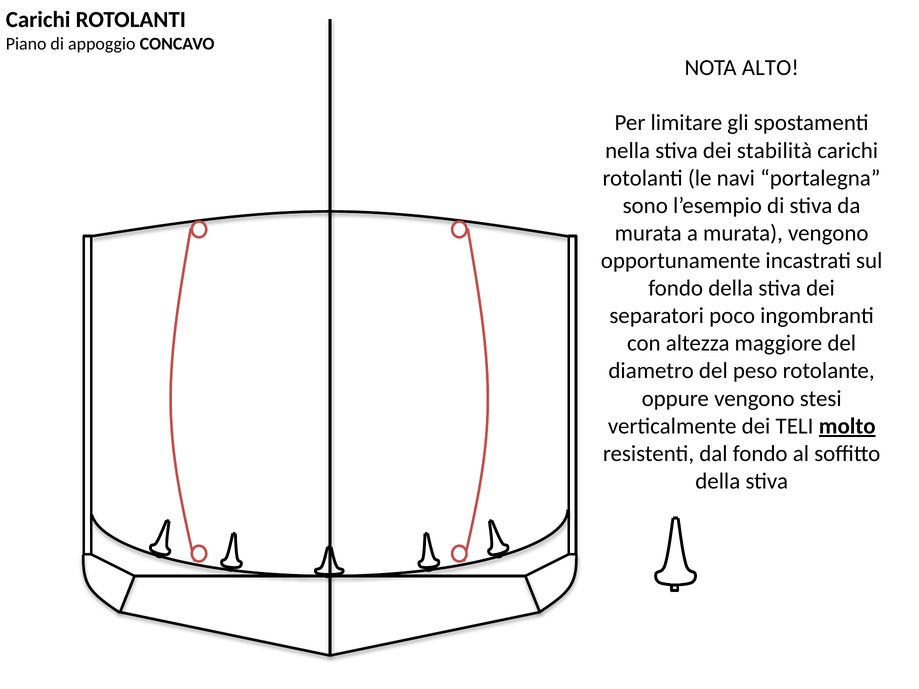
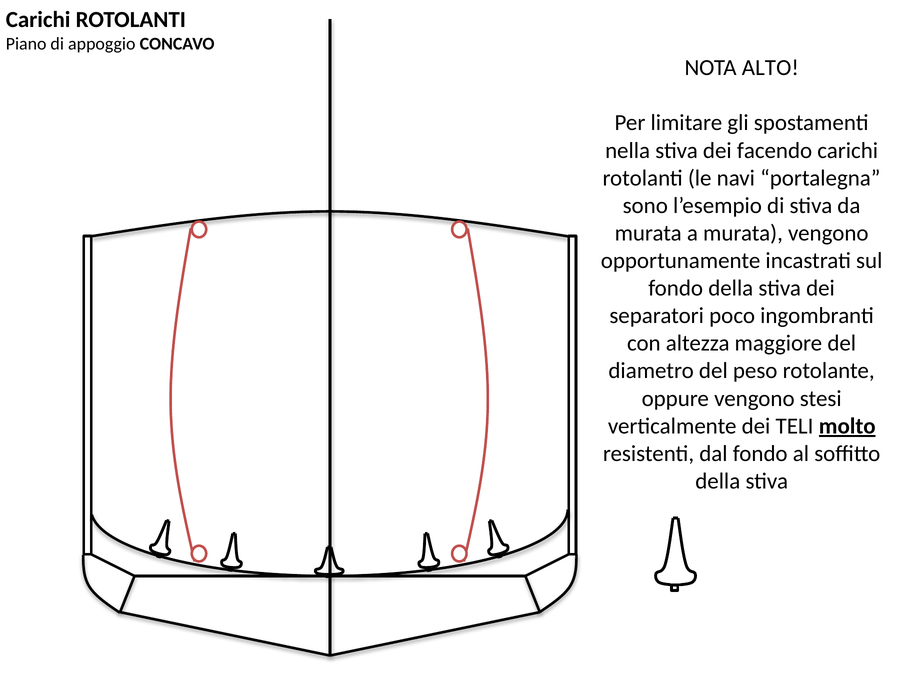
stabilità: stabilità -> facendo (775, 150)
